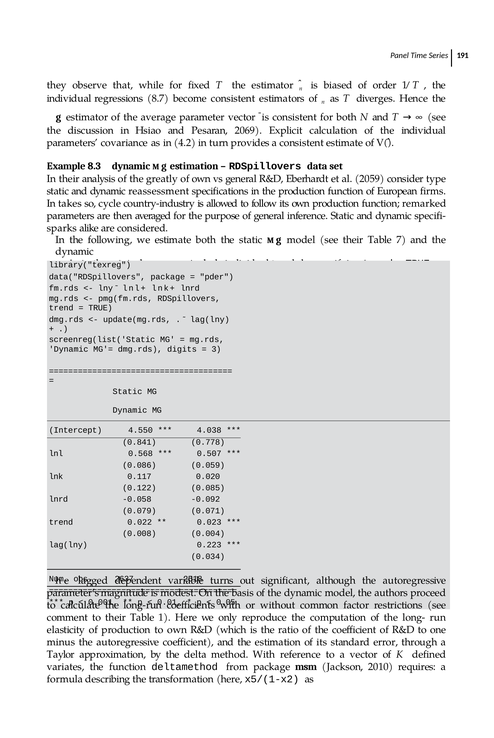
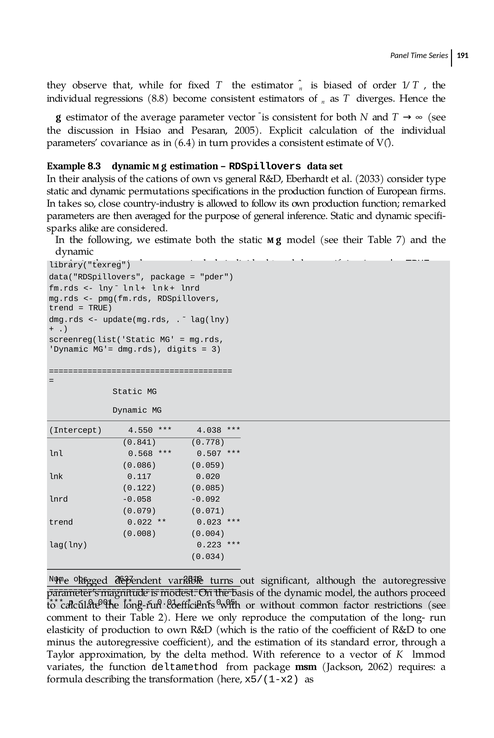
8.7: 8.7 -> 8.8 (158, 99)
2069: 2069 -> 2005 (248, 130)
4.2: 4.2 -> 6.4 (185, 143)
greatly: greatly -> cations (162, 179)
2059: 2059 -> 2033 (370, 179)
reassessment: reassessment -> permutations (159, 191)
cycle: cycle -> close (110, 203)
1: 1 -> 2 (164, 617)
deﬁned: deﬁned -> lmmod (429, 654)
2010: 2010 -> 2062 (381, 667)
